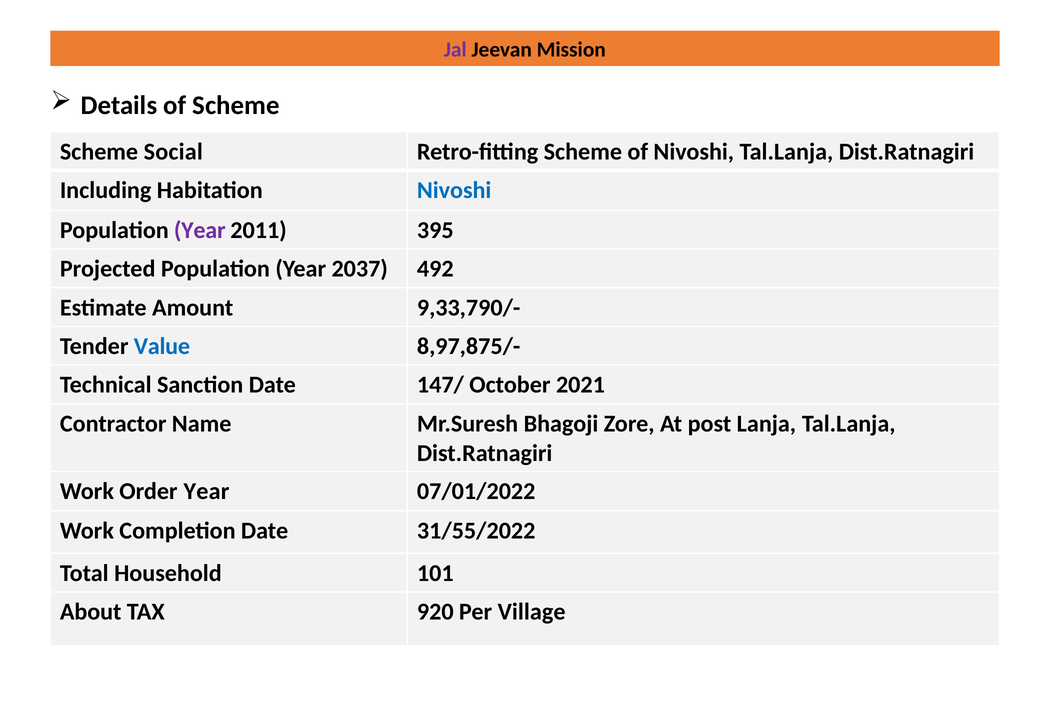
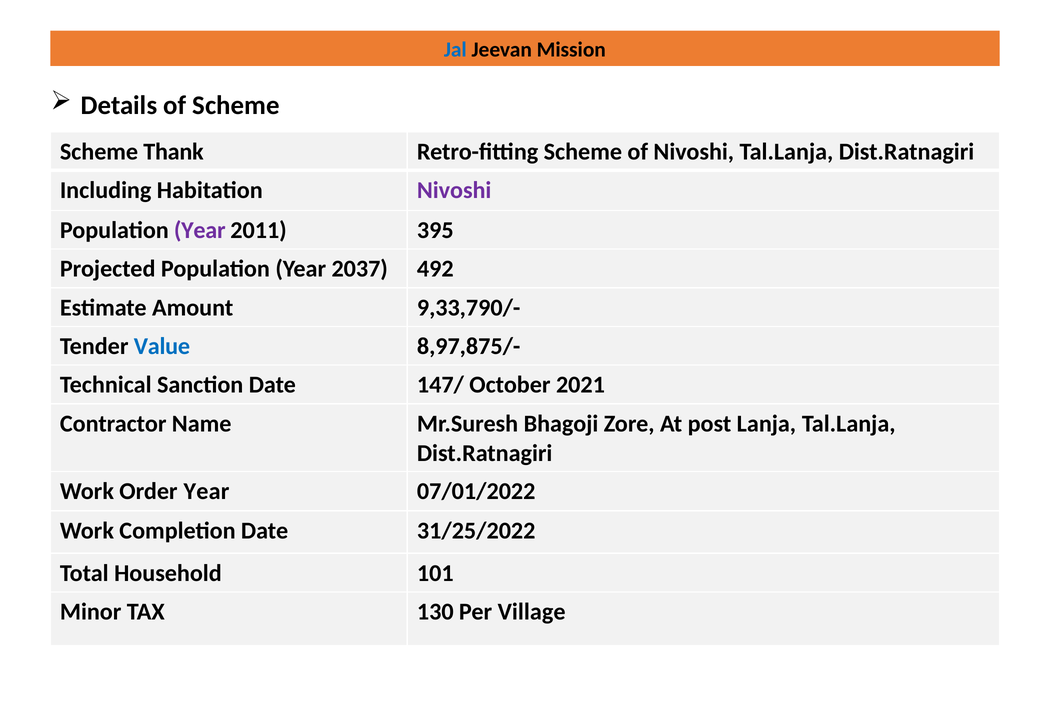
Jal colour: purple -> blue (455, 50)
Social: Social -> Thank (173, 152)
Nivoshi colour: blue -> purple (454, 190)
31/55/2022: 31/55/2022 -> 31/25/2022 (476, 531)
About: About -> Minor (91, 612)
920: 920 -> 130 (435, 612)
